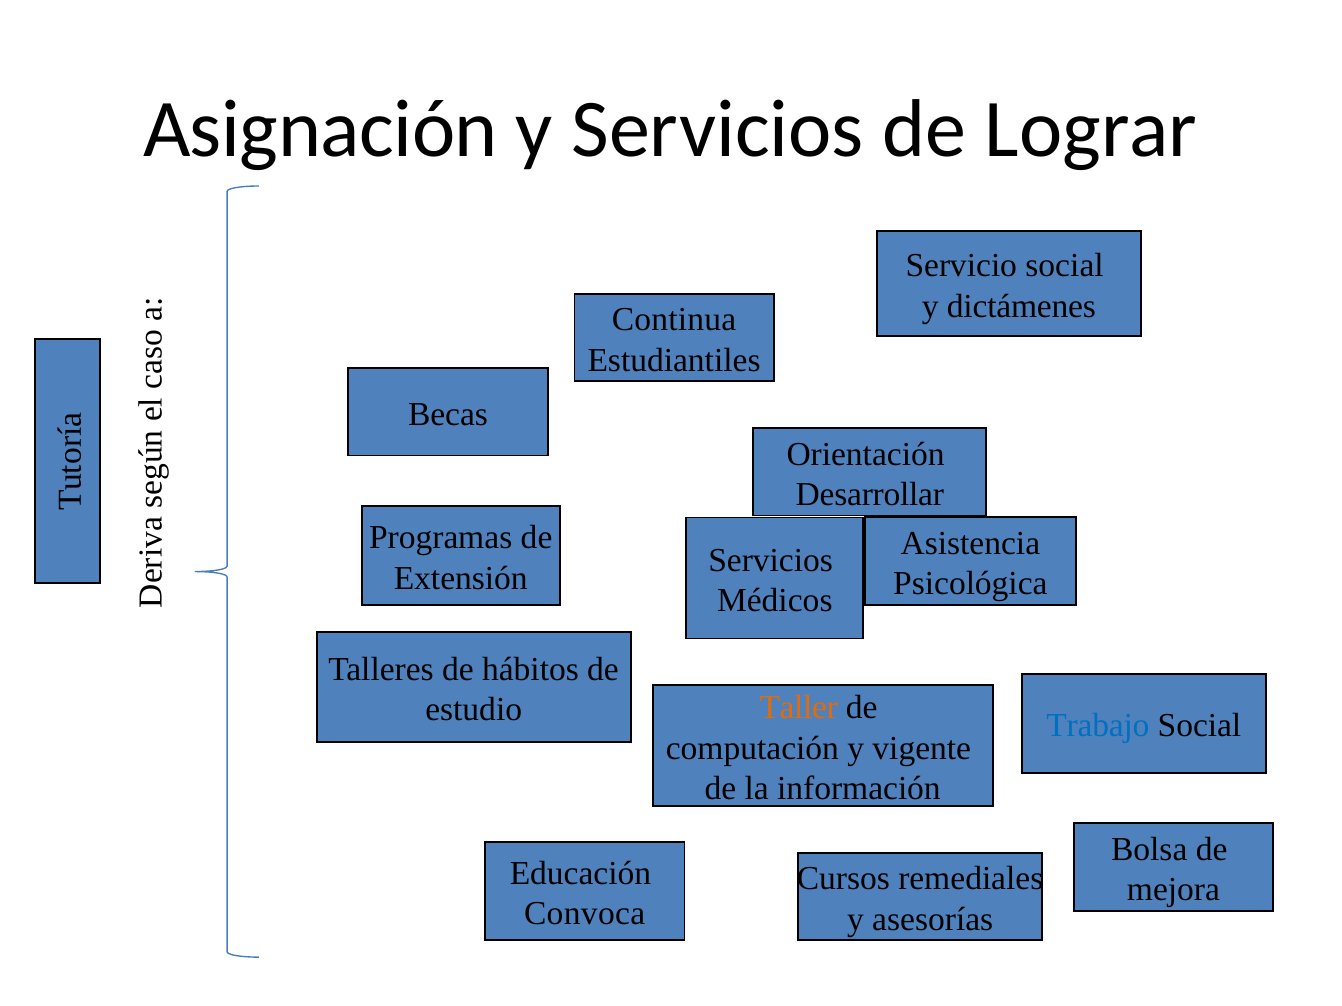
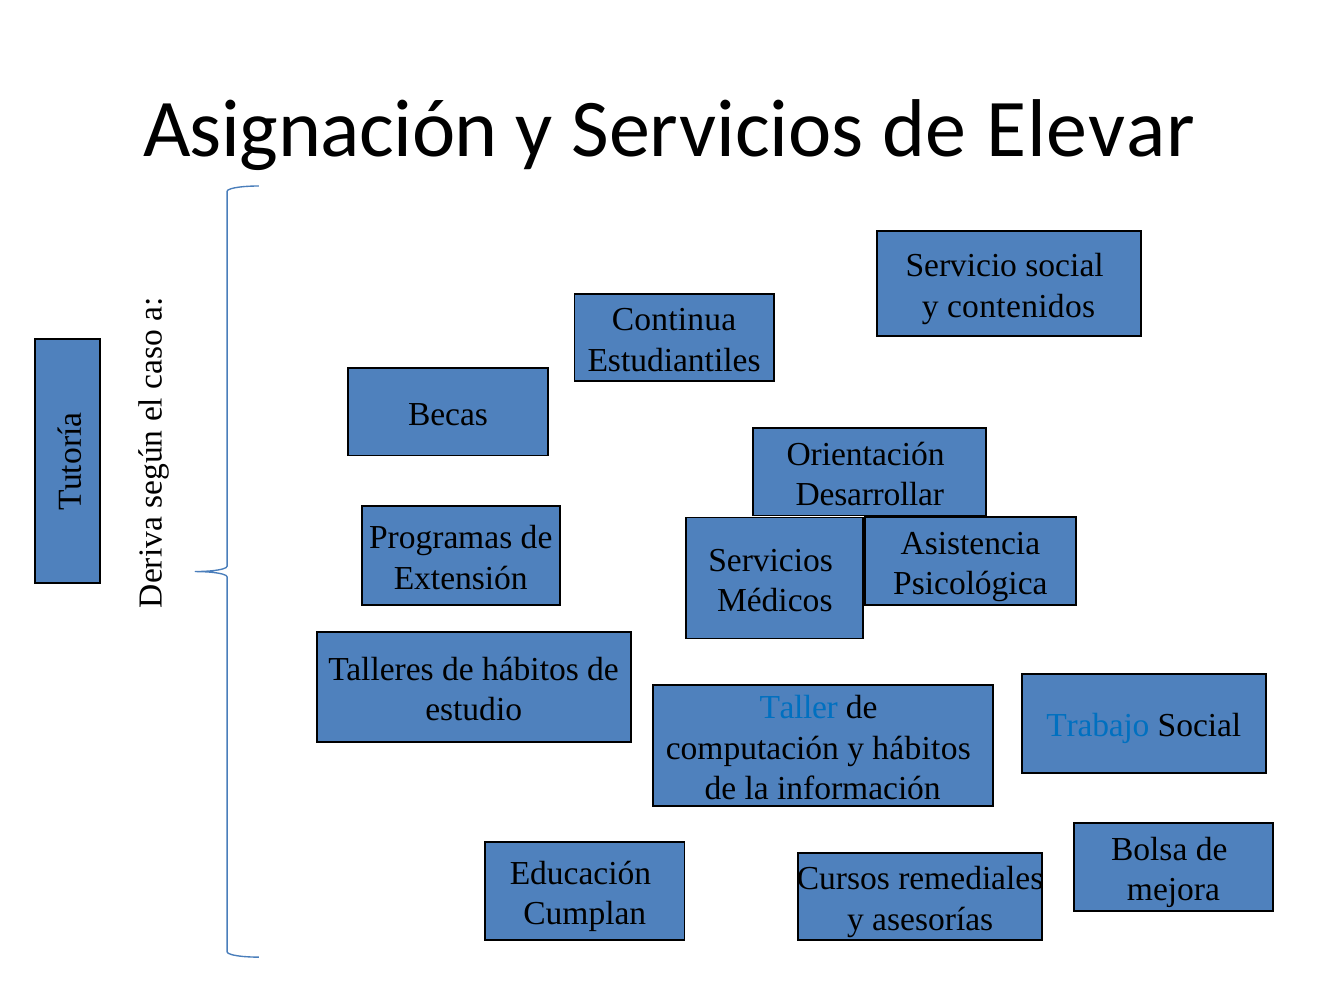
Lograr: Lograr -> Elevar (1091, 130)
dictámenes: dictámenes -> contenidos (1021, 306)
Taller colour: orange -> blue (799, 708)
y vigente: vigente -> hábitos (922, 748)
Convoca: Convoca -> Cumplan (585, 914)
